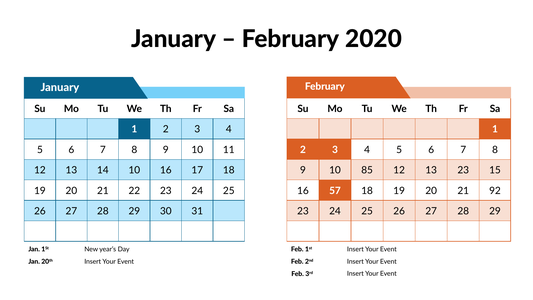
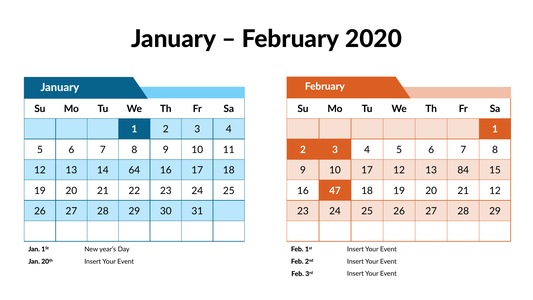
14 10: 10 -> 64 (134, 170)
10 85: 85 -> 17 (367, 170)
13 23: 23 -> 84 (463, 170)
57: 57 -> 47 (335, 191)
21 92: 92 -> 12 (495, 191)
